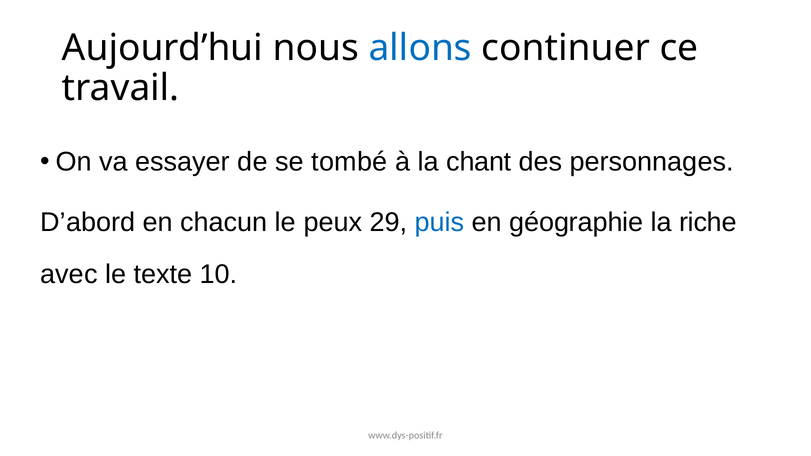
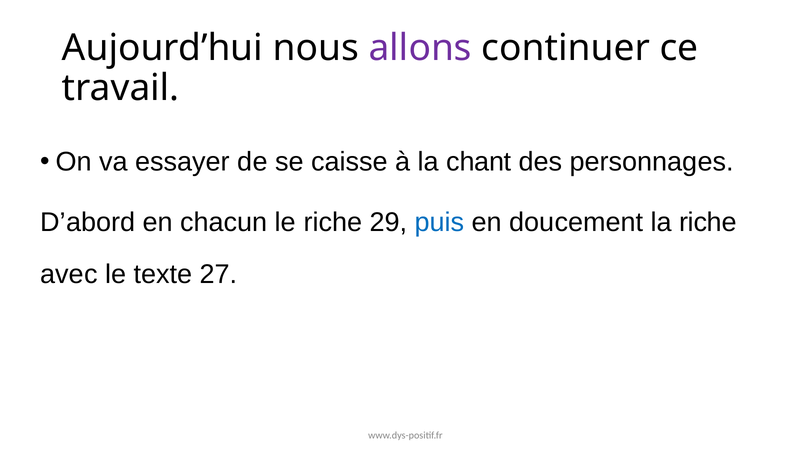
allons colour: blue -> purple (420, 48)
tombé: tombé -> caisse (349, 162)
le peux: peux -> riche (333, 222)
géographie: géographie -> doucement (576, 222)
10: 10 -> 27 (219, 274)
